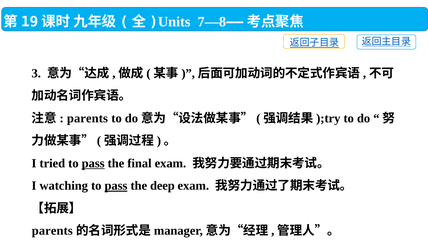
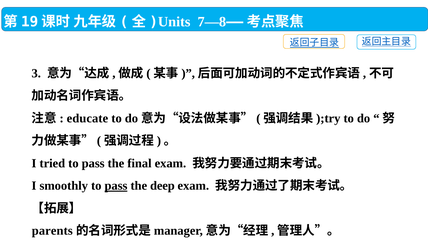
parents: parents -> educate (87, 118)
pass underline: present -> none (93, 163)
watching: watching -> smoothly (64, 186)
